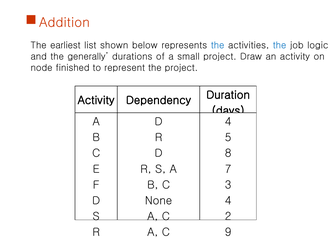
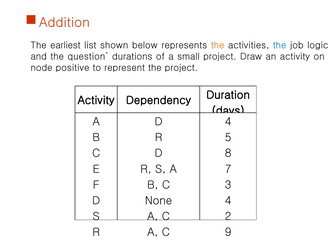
the colour: blue -> orange (218, 45)
generally: generally -> question (88, 56)
finished: finished -> positive (73, 68)
